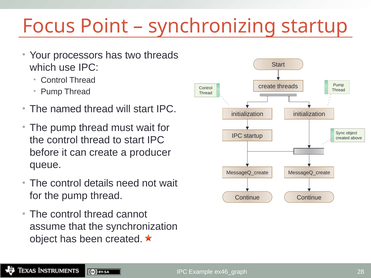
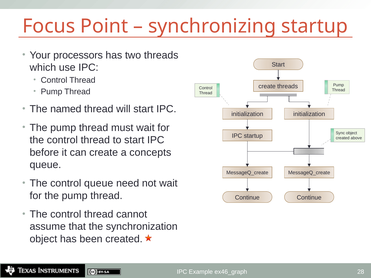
producer: producer -> concepts (150, 152)
control details: details -> queue (99, 183)
